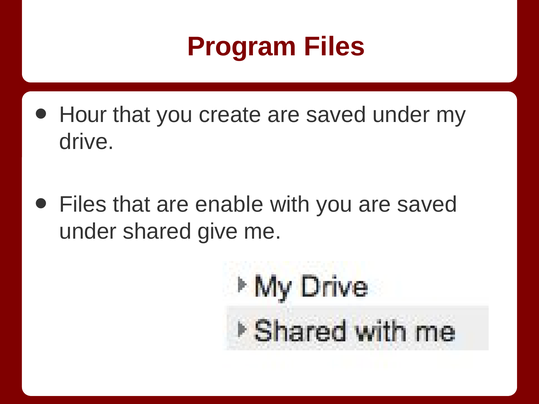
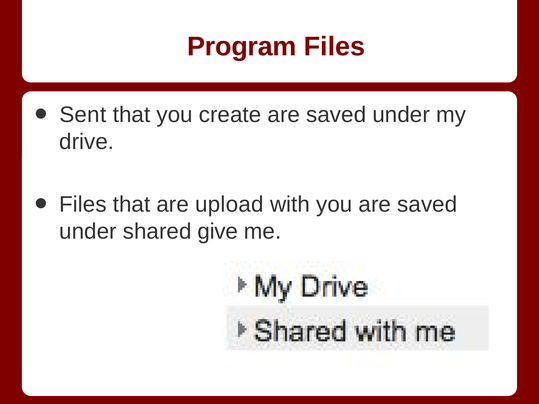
Hour: Hour -> Sent (83, 115)
enable: enable -> upload (229, 205)
